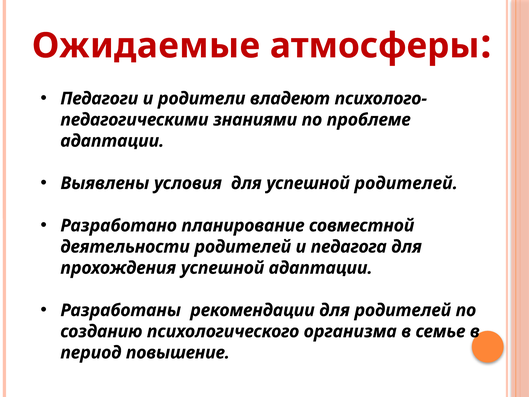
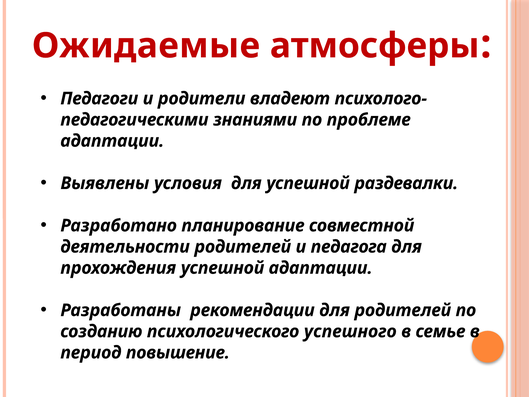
успешной родителей: родителей -> раздевалки (406, 183)
организма: организма -> успешного (350, 331)
